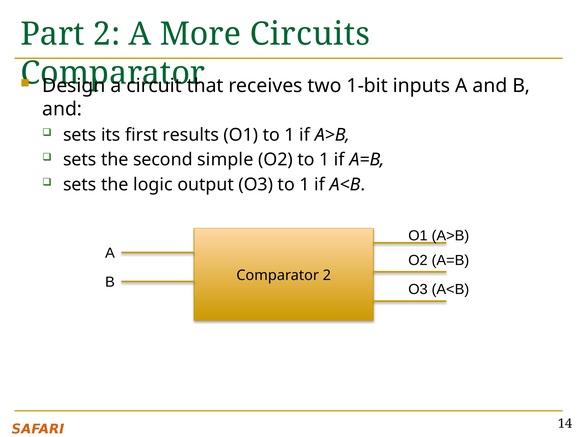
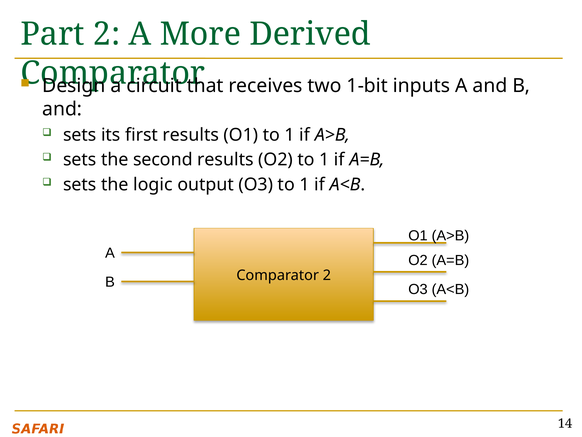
Circuits: Circuits -> Derived (310, 34)
second simple: simple -> results (225, 160)
